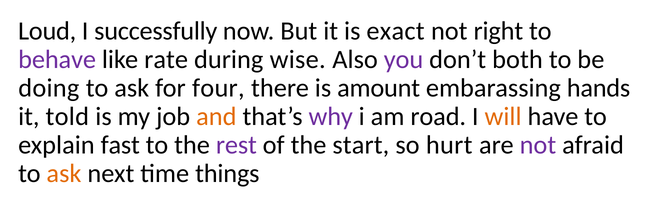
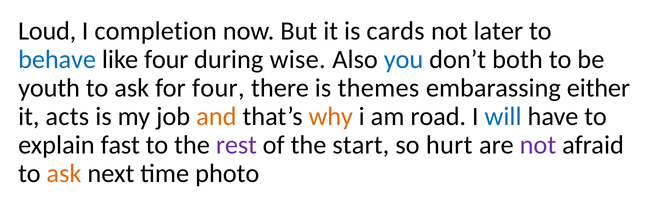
successfully: successfully -> completion (156, 31)
exact: exact -> cards (396, 31)
right: right -> later (498, 31)
behave colour: purple -> blue (57, 59)
like rate: rate -> four (166, 59)
you colour: purple -> blue (404, 59)
doing: doing -> youth (49, 88)
amount: amount -> themes (378, 88)
hands: hands -> either (598, 88)
told: told -> acts (67, 116)
why colour: purple -> orange (331, 116)
will colour: orange -> blue (503, 116)
things: things -> photo (227, 173)
